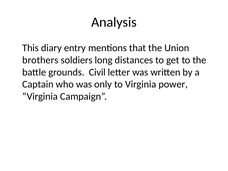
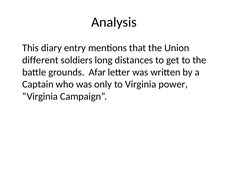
brothers: brothers -> different (40, 60)
Civil: Civil -> Afar (97, 72)
